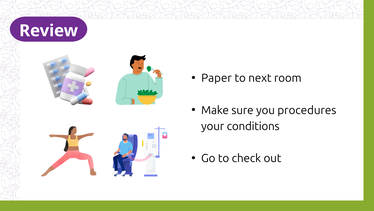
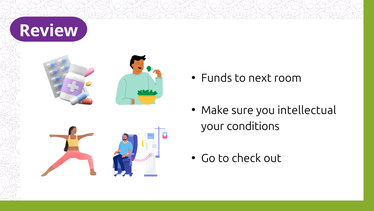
Paper: Paper -> Funds (217, 78)
procedures: procedures -> intellectual (307, 110)
